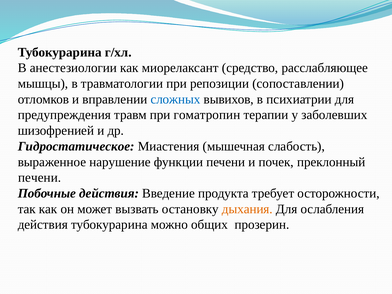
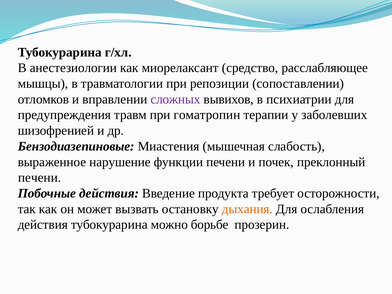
сложных colour: blue -> purple (175, 99)
Гидростатическое: Гидростатическое -> Бензодиазепиновые (76, 146)
общих: общих -> борьбе (210, 225)
